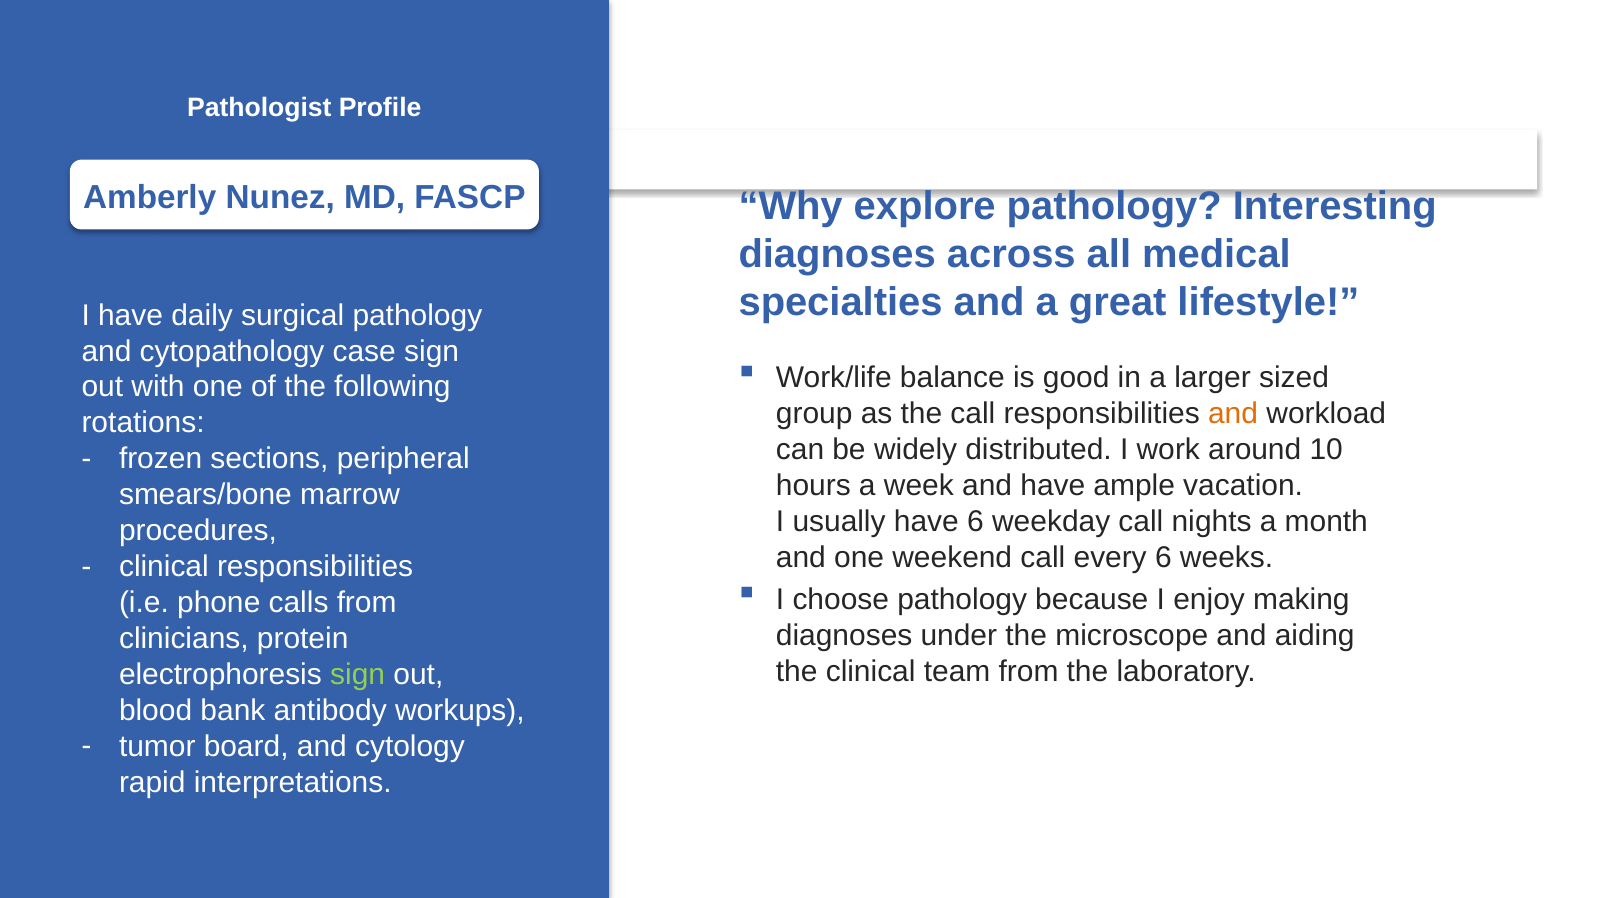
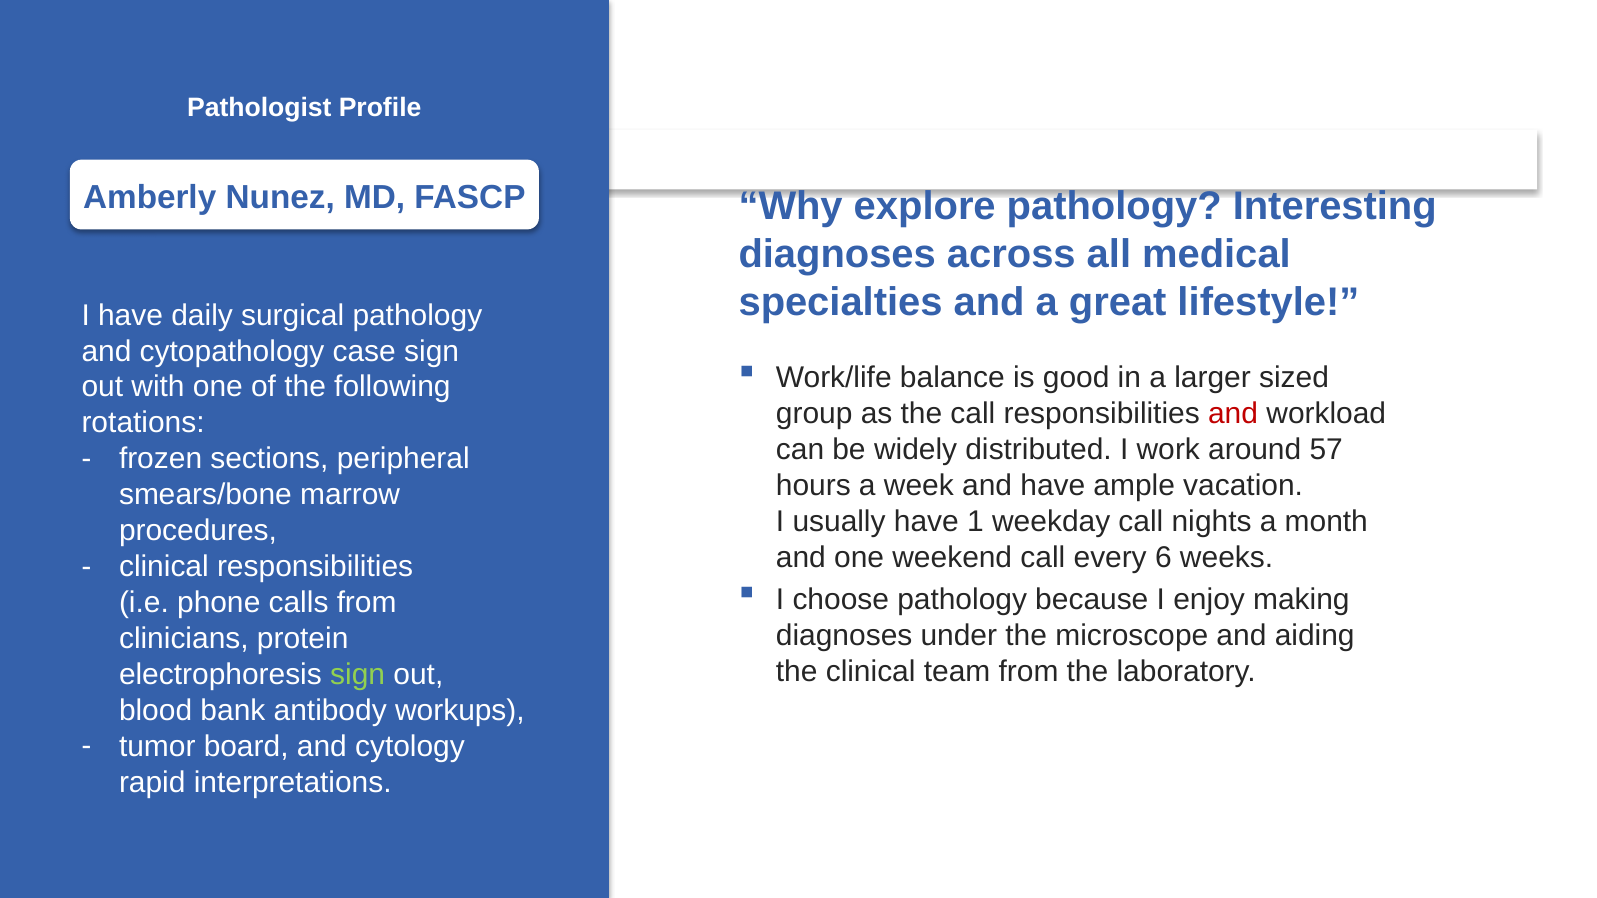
and colour: orange -> red (1233, 414)
10: 10 -> 57 (1326, 450)
have 6: 6 -> 1 (975, 522)
